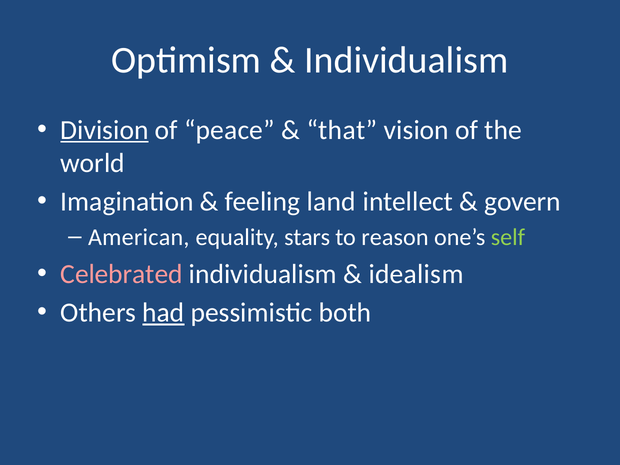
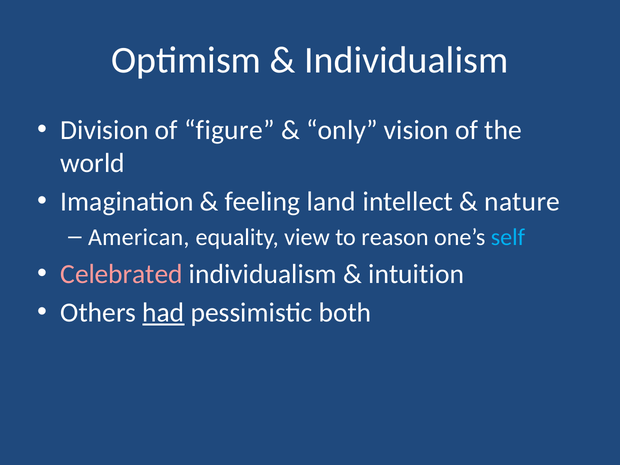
Division underline: present -> none (105, 130)
peace: peace -> figure (229, 130)
that: that -> only (342, 130)
govern: govern -> nature (522, 202)
stars: stars -> view (307, 237)
self colour: light green -> light blue (508, 237)
idealism: idealism -> intuition (416, 274)
